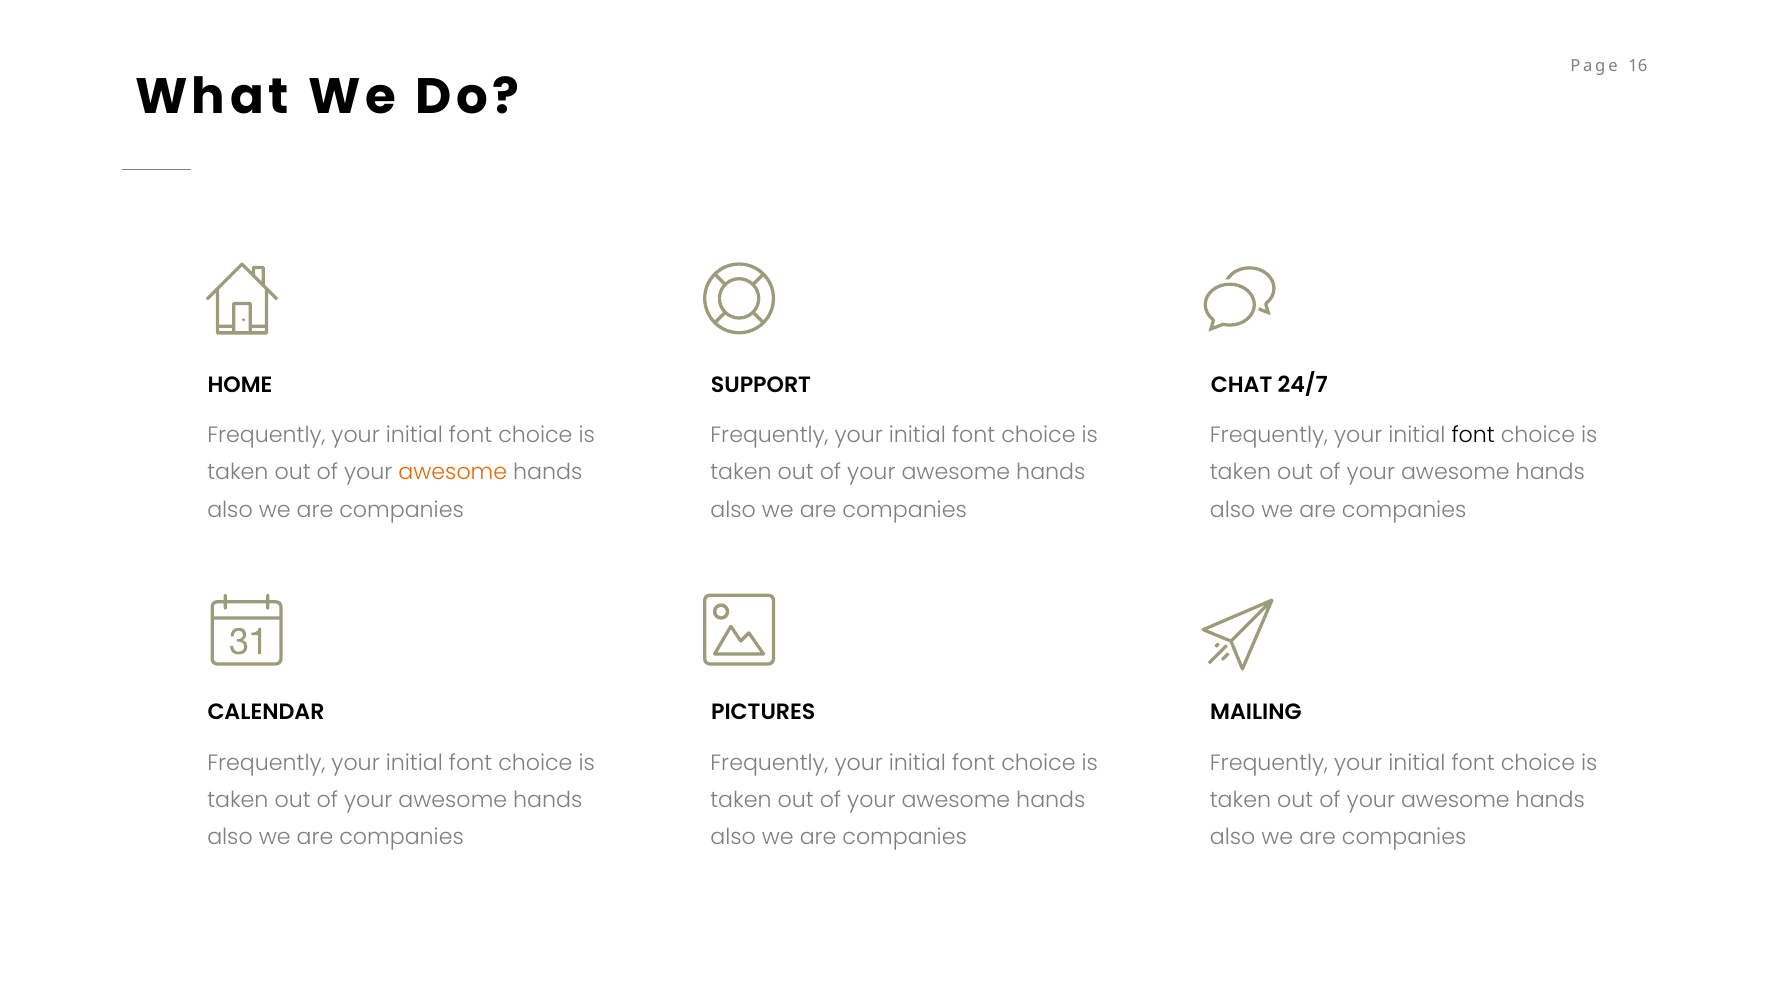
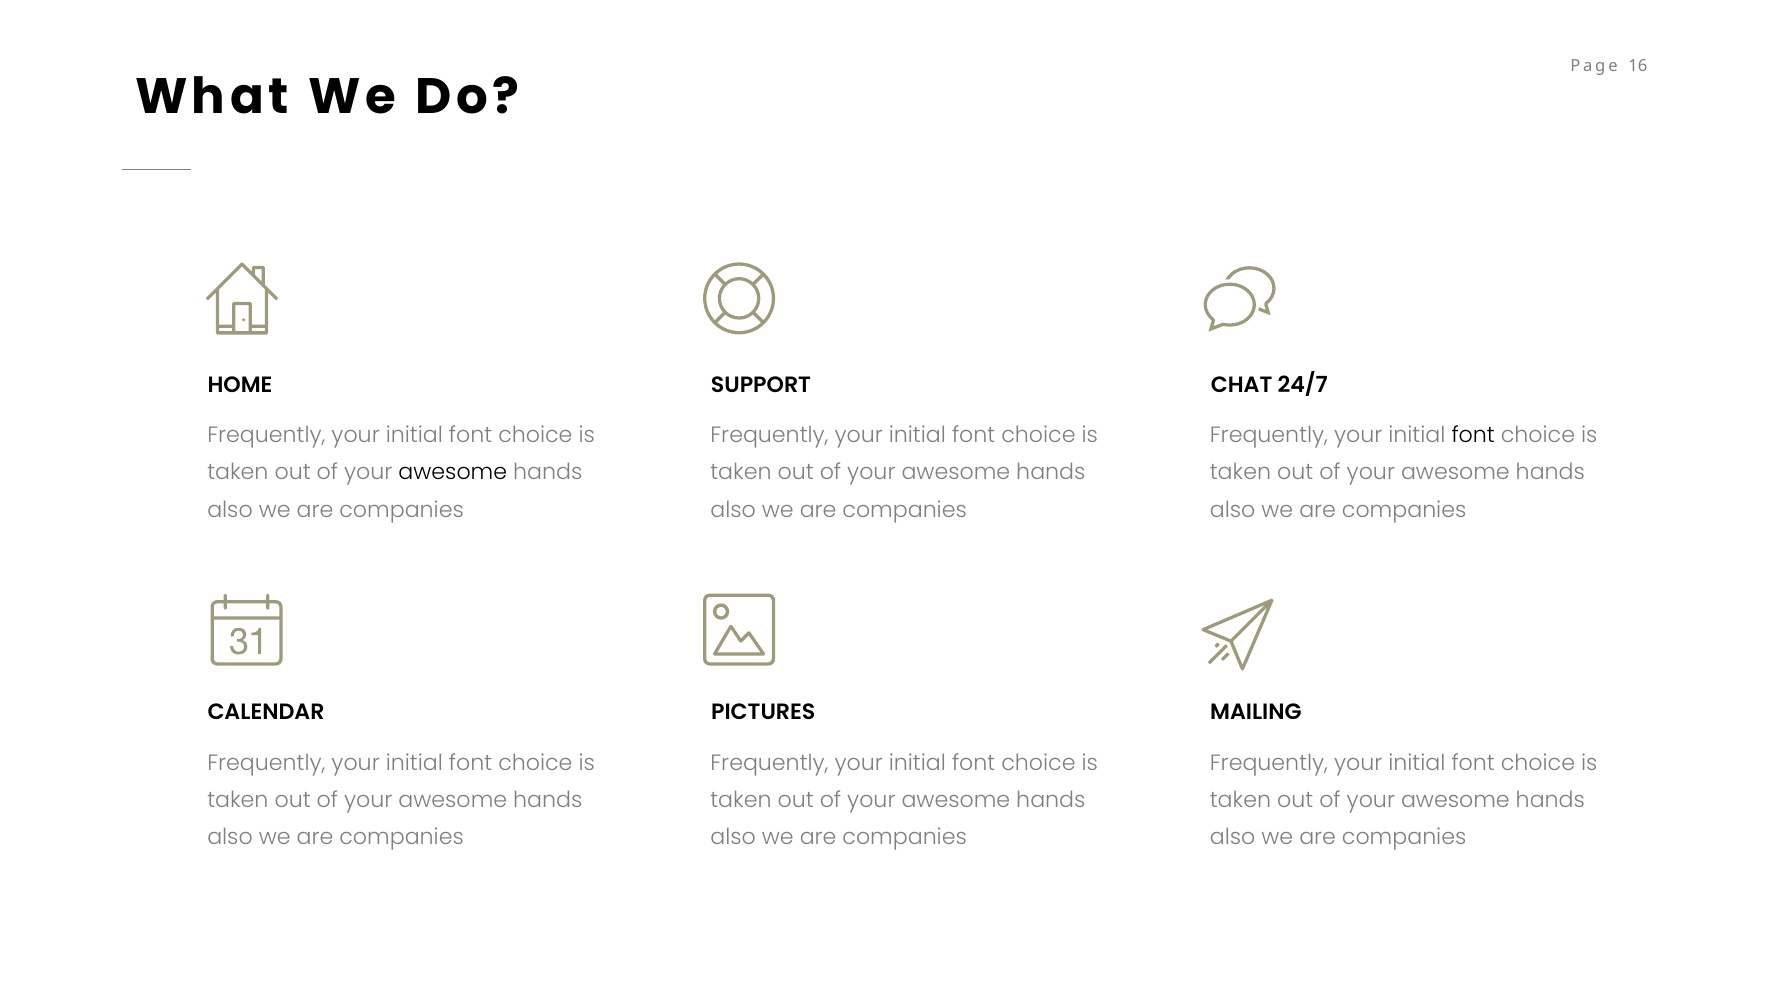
awesome colour: orange -> black (453, 473)
